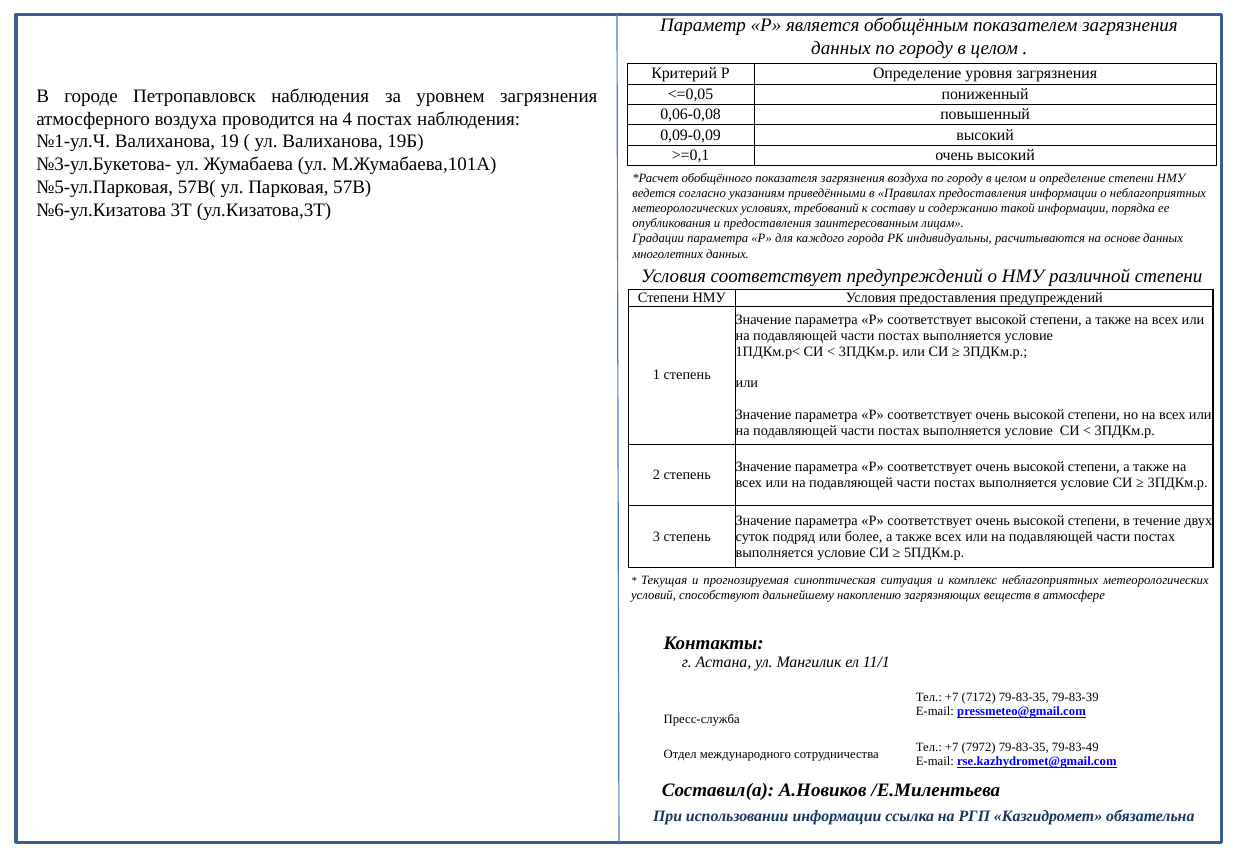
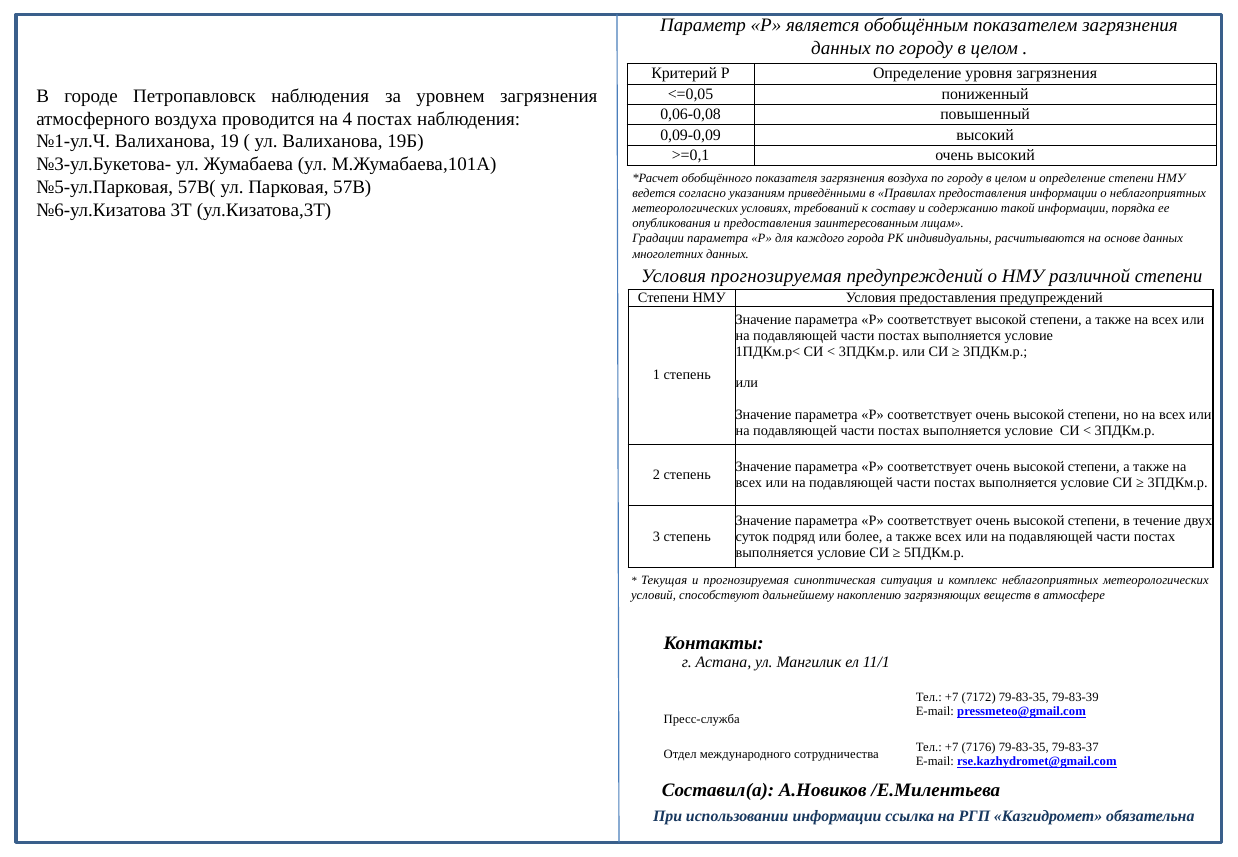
Условия соответствует: соответствует -> прогнозируемая (776, 276)
7972: 7972 -> 7176 (979, 747)
79-83-49: 79-83-49 -> 79-83-37 (1075, 747)
